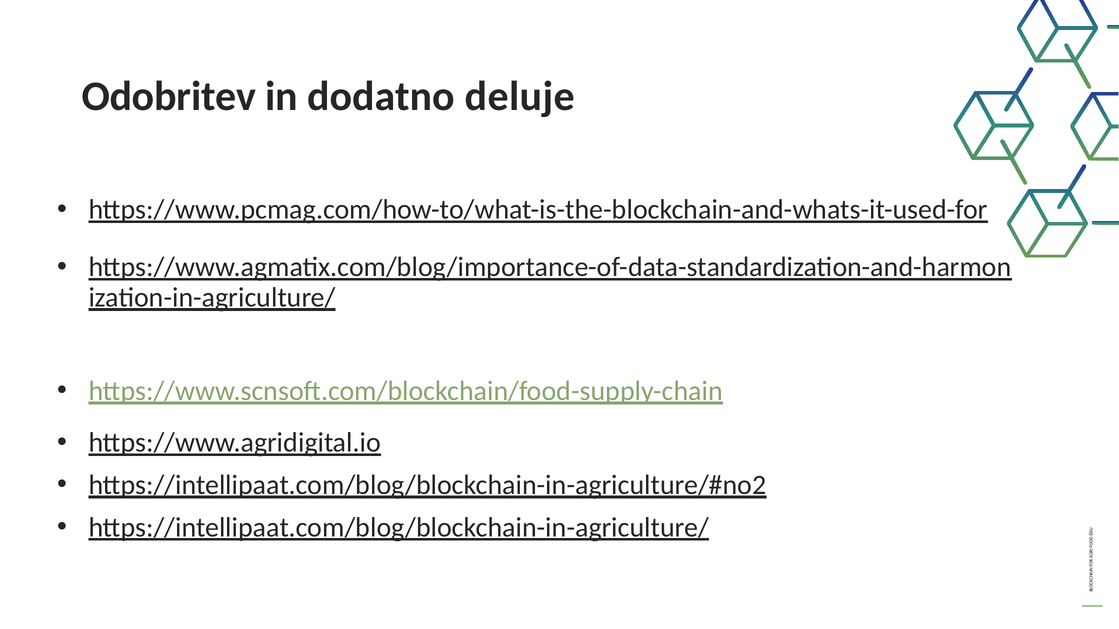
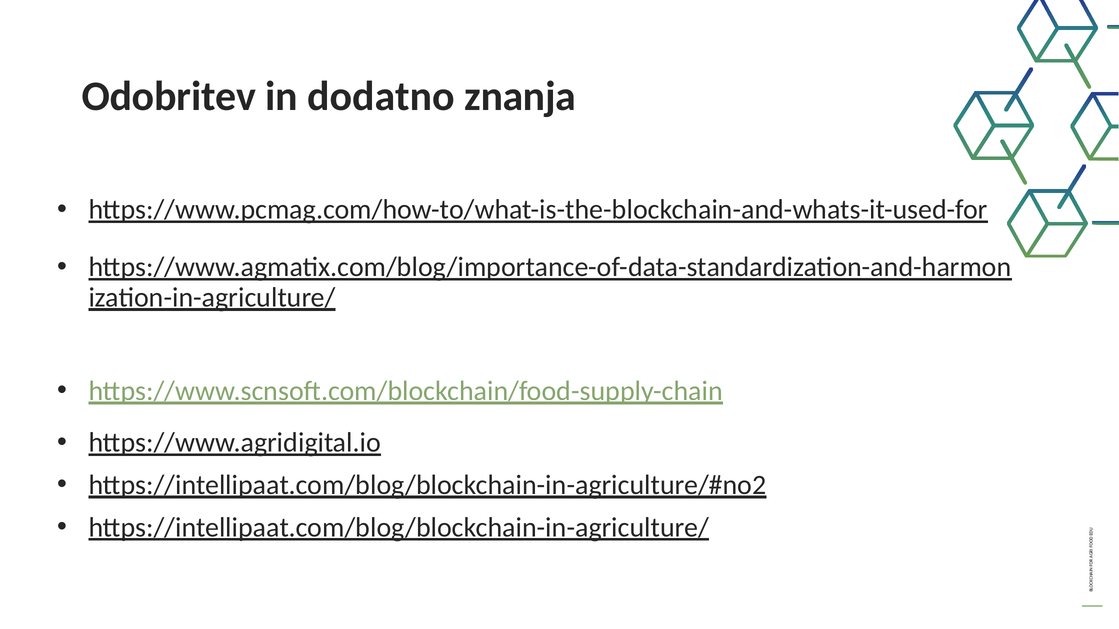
deluje: deluje -> znanja (520, 97)
